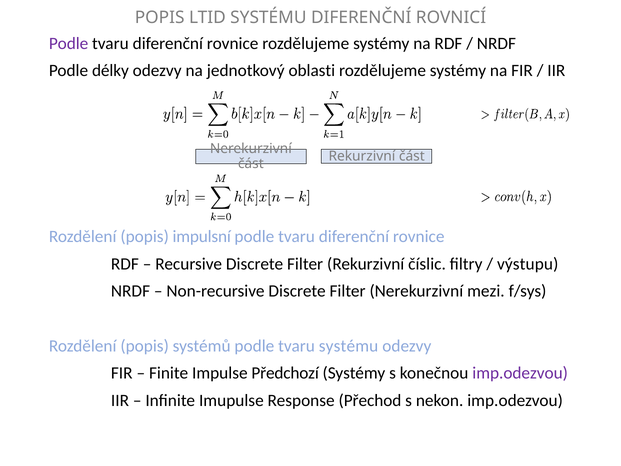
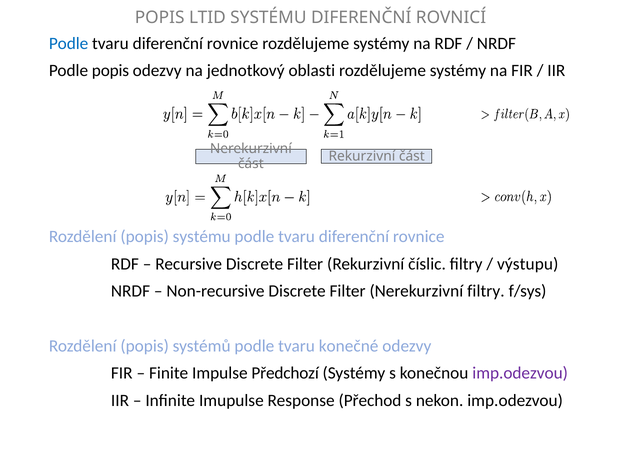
Podle colour: purple -> blue (69, 43)
Podle délky: délky -> popis (110, 71)
popis impulsní: impulsní -> systému (202, 237)
Nerekurzivní mezi: mezi -> filtry (486, 291)
tvaru systému: systému -> konečné (349, 346)
